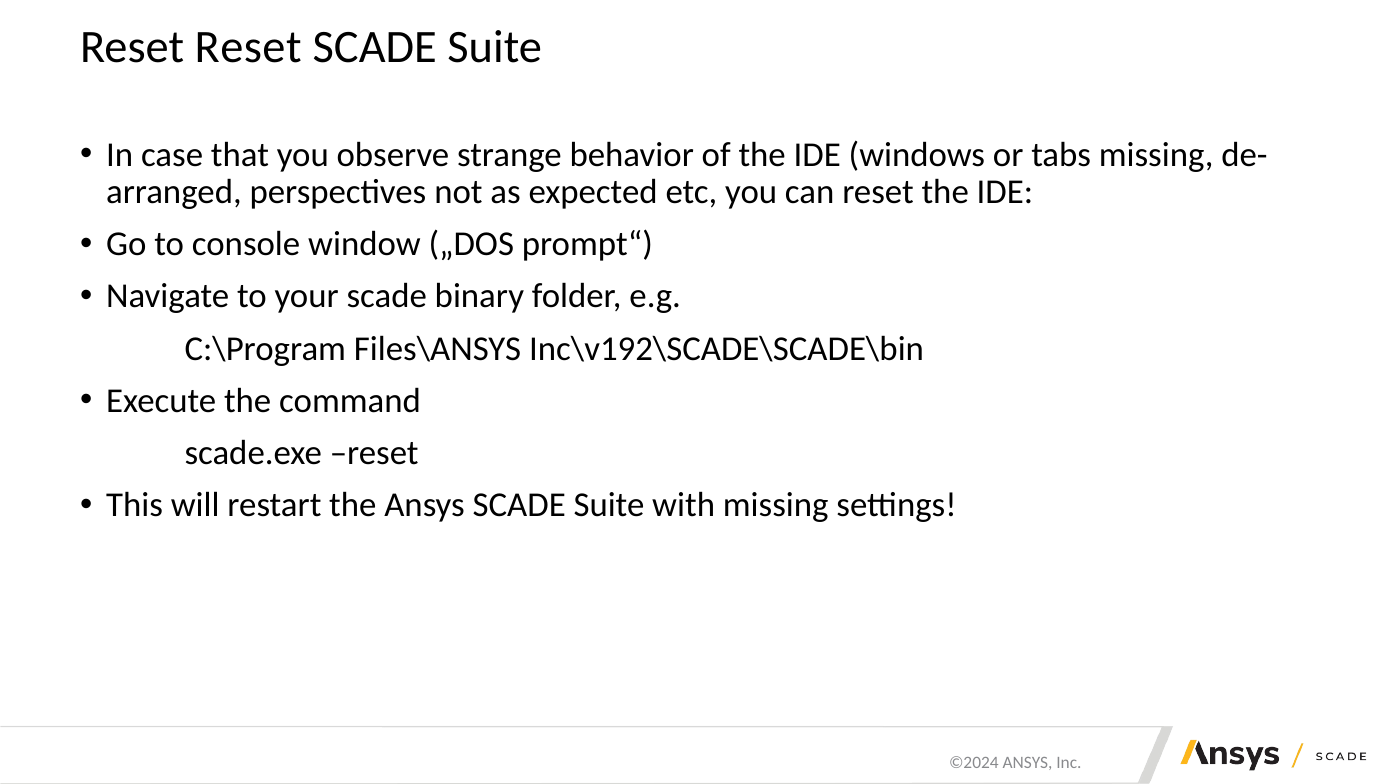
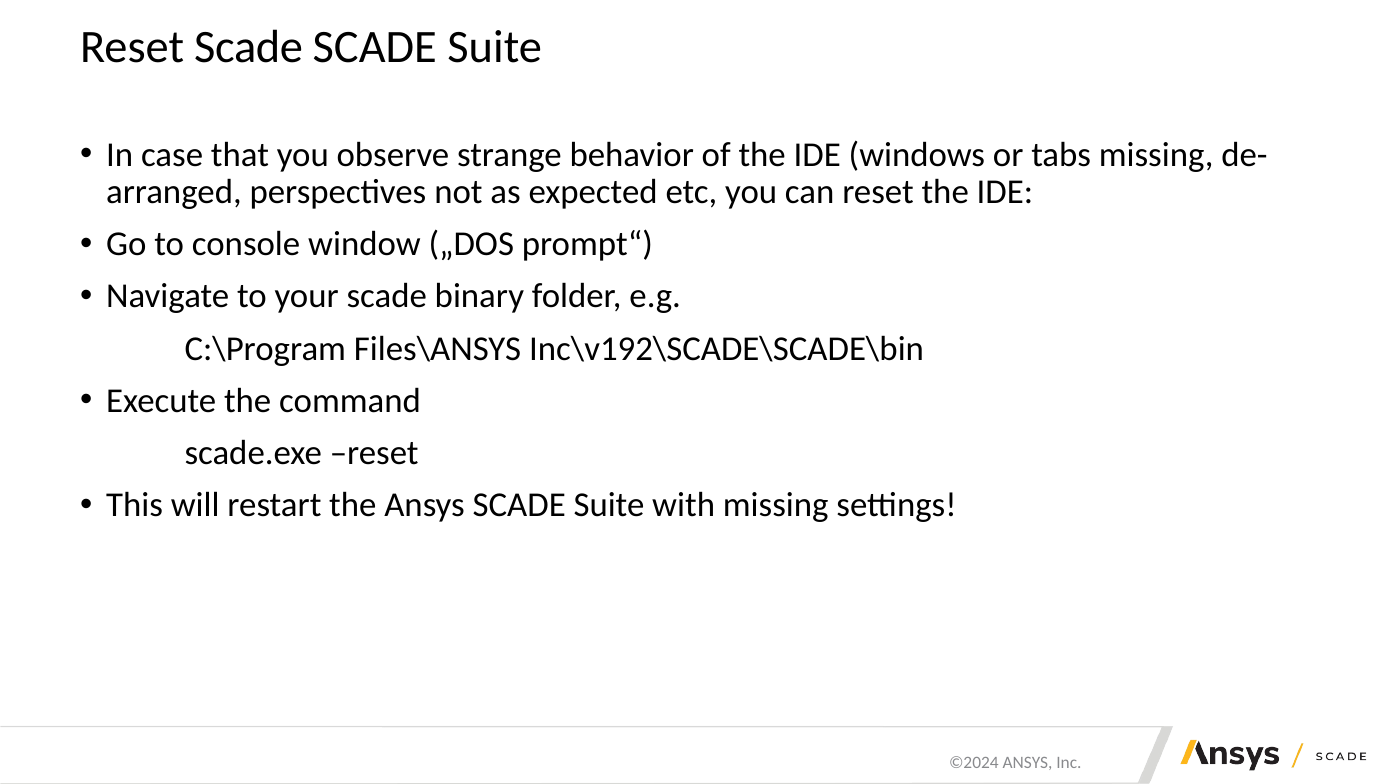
Reset Reset: Reset -> Scade (249, 47)
